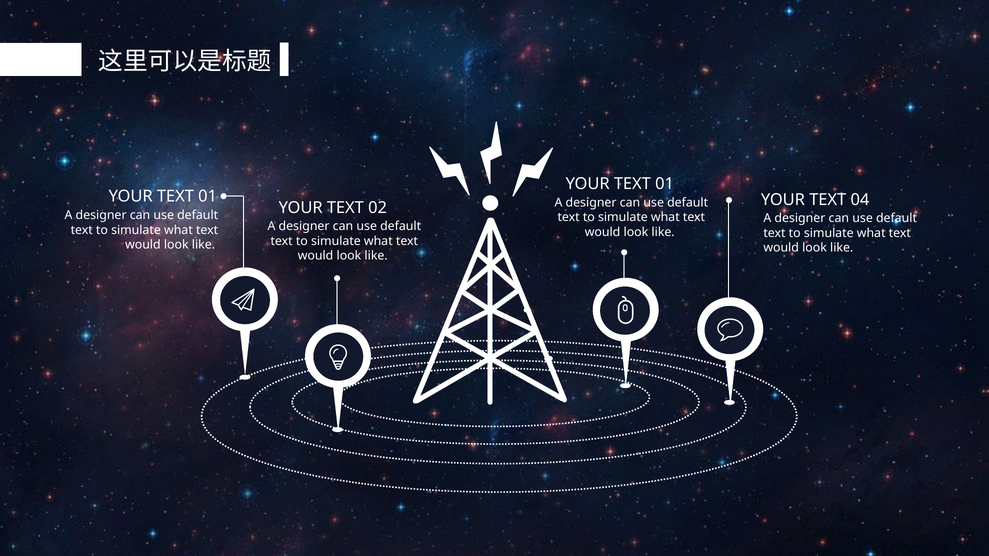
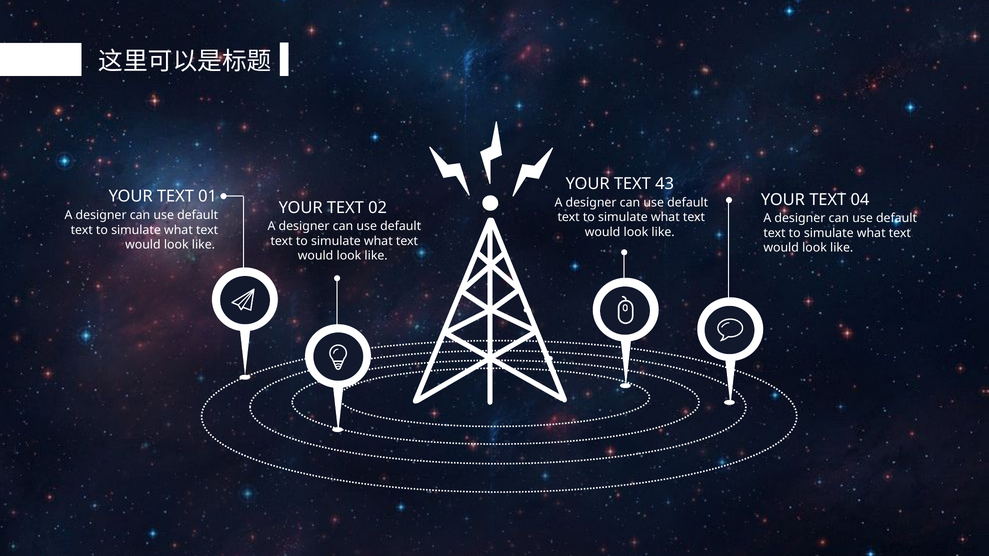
01: 01 -> 43 (665, 184)
